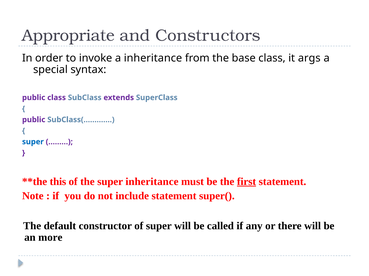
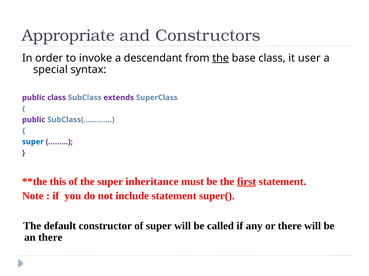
a inheritance: inheritance -> descendant (153, 58)
the underline: none -> present (221, 58)
args: args -> user (309, 58)
an more: more -> there (50, 238)
